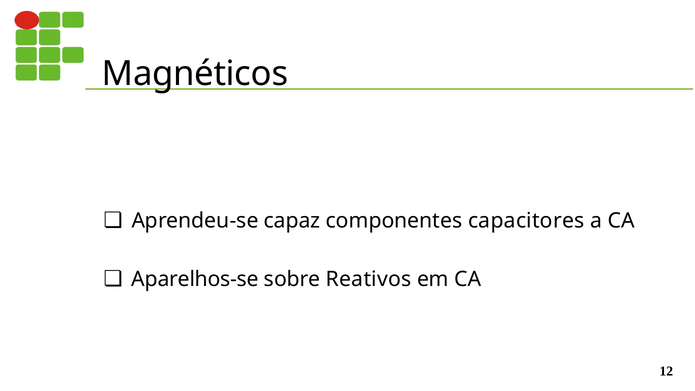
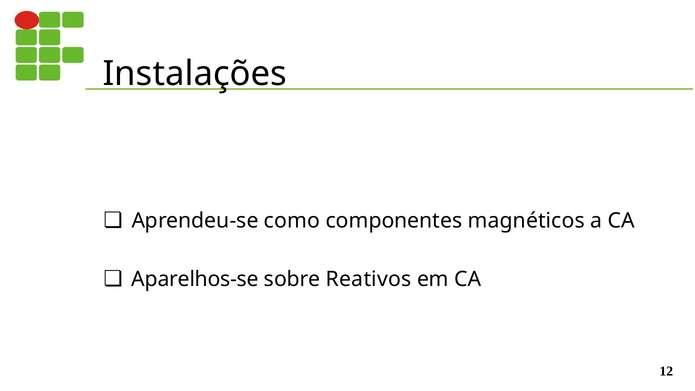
Magnéticos: Magnéticos -> Instalações (195, 74)
capaz: capaz -> como (292, 221)
capacitores: capacitores -> magnéticos (526, 221)
